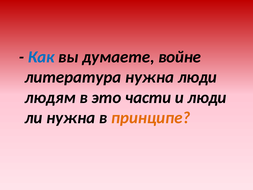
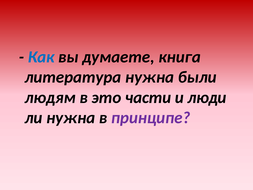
войне: войне -> книга (180, 57)
нужна люди: люди -> были (197, 77)
принципе colour: orange -> purple (151, 118)
